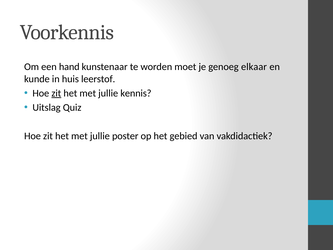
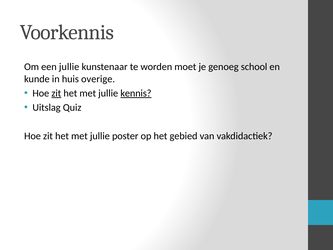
een hand: hand -> jullie (69, 67)
elkaar: elkaar -> school (254, 67)
leerstof: leerstof -> overige (98, 79)
kennis underline: none -> present (136, 93)
